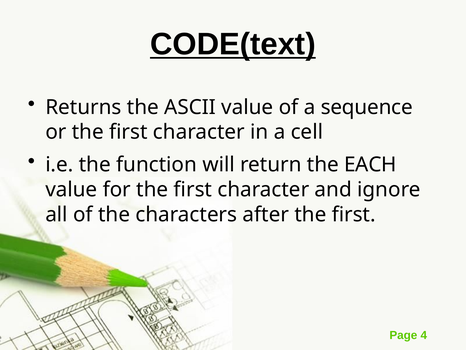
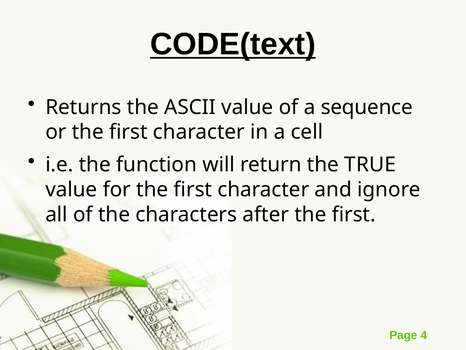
EACH: EACH -> TRUE (370, 165)
